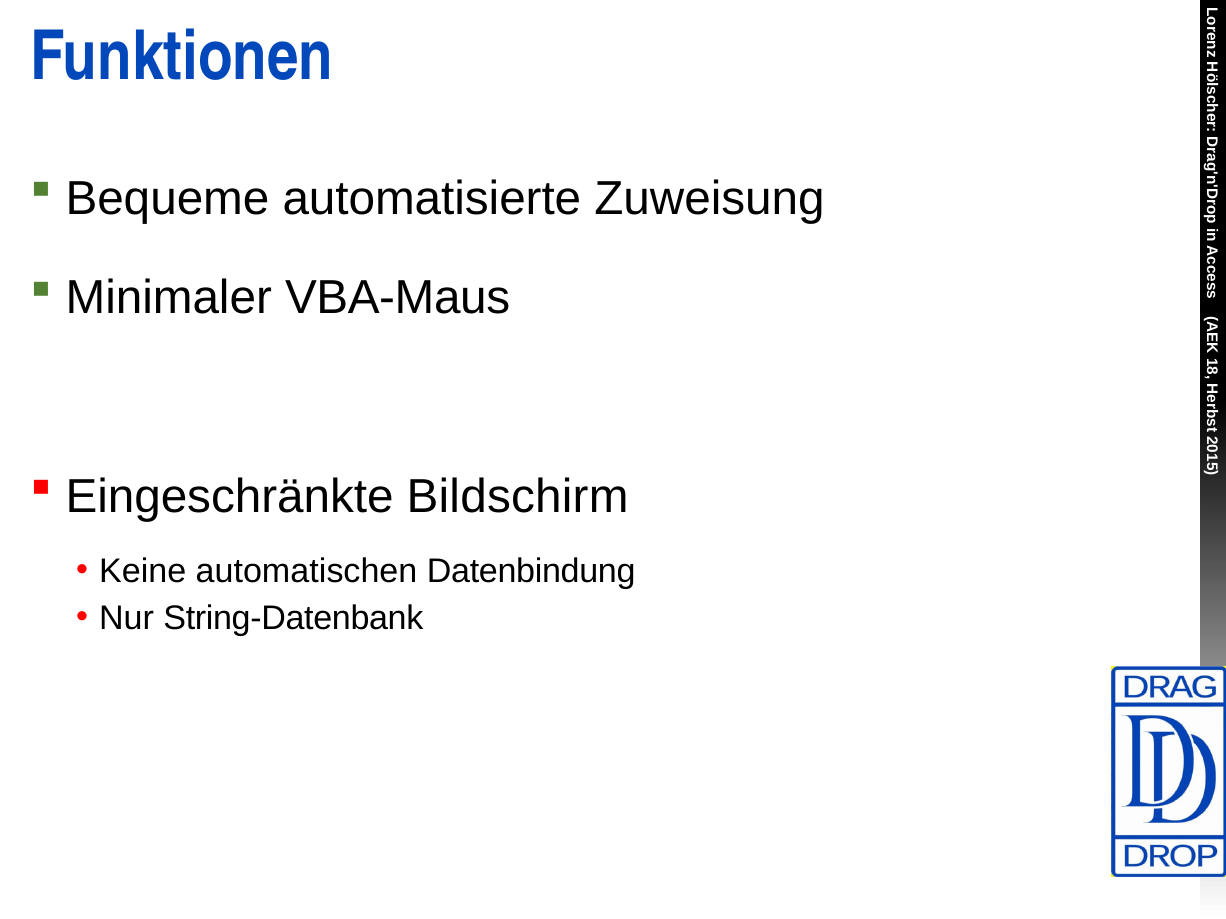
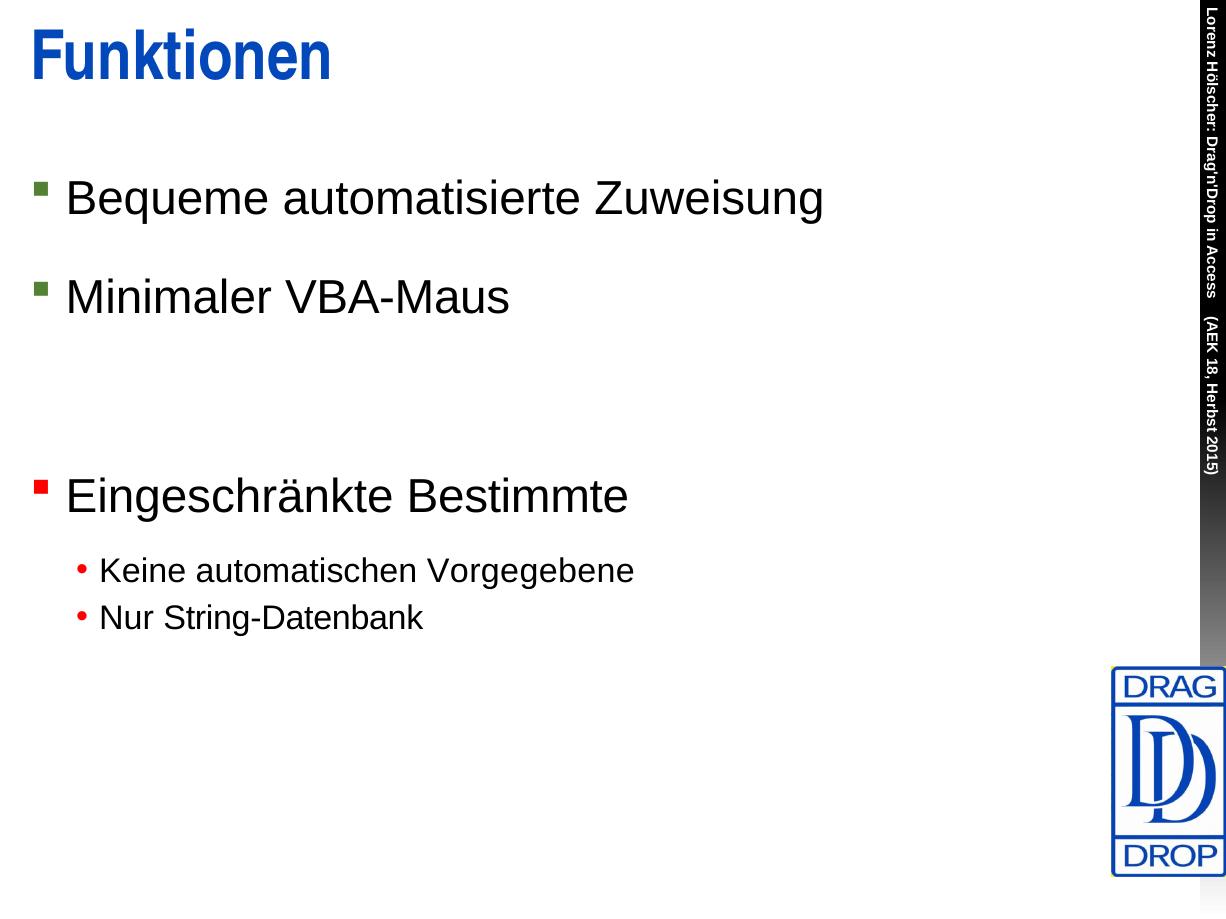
Bildschirm: Bildschirm -> Bestimmte (518, 497)
Datenbindung: Datenbindung -> Vorgegebene (531, 571)
